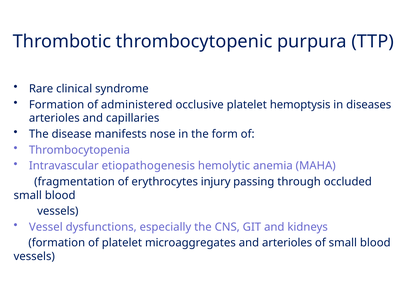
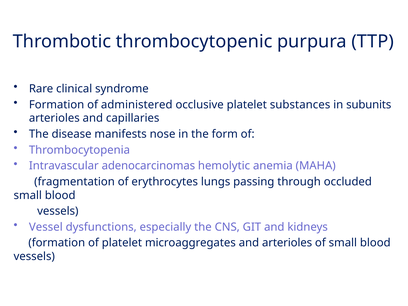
hemoptysis: hemoptysis -> substances (300, 105)
diseases: diseases -> subunits (369, 105)
etiopathogenesis: etiopathogenesis -> adenocarcinomas (148, 166)
injury: injury -> lungs (216, 182)
